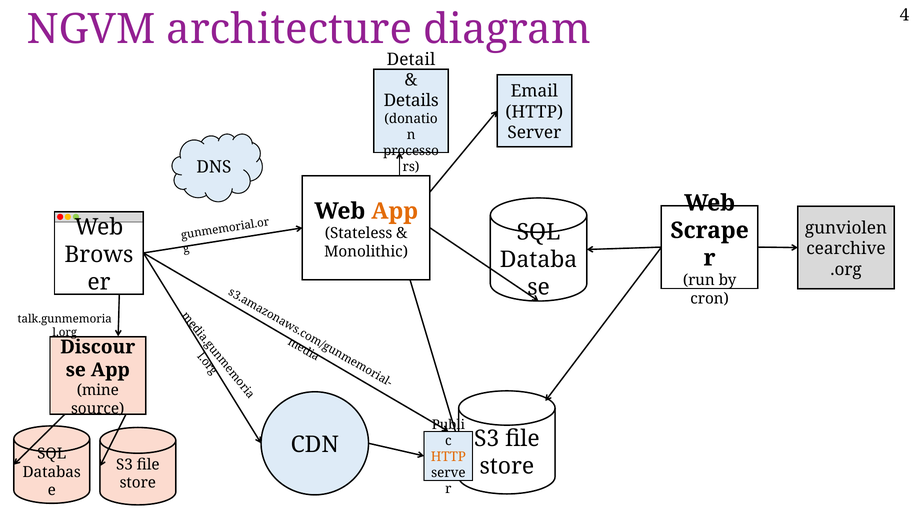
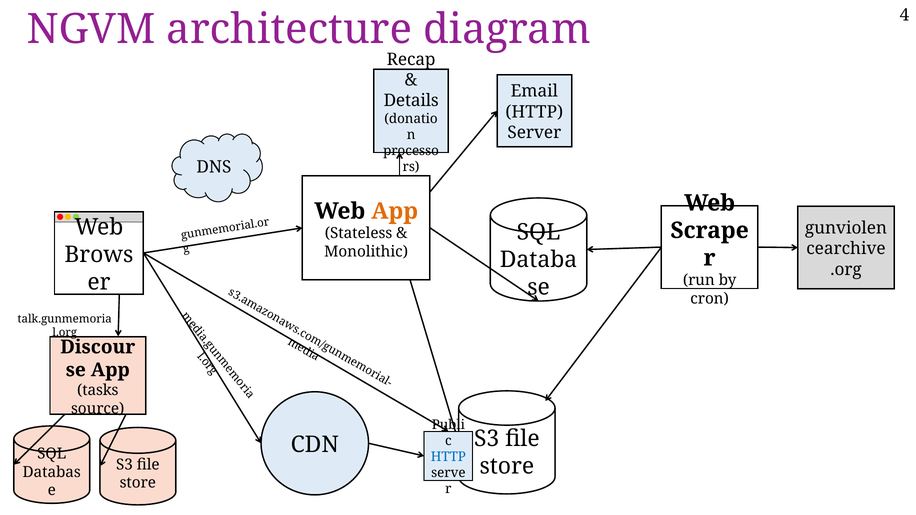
Detail: Detail -> Recap (411, 59)
mine: mine -> tasks (98, 390)
HTTP colour: orange -> blue (448, 457)
